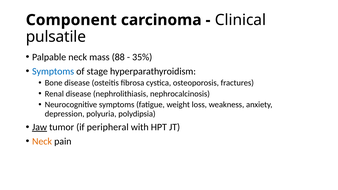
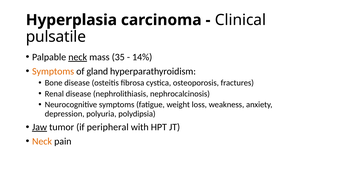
Component: Component -> Hyperplasia (71, 20)
neck underline: none -> present (78, 57)
88: 88 -> 35 (118, 57)
35%: 35% -> 14% (142, 57)
Symptoms colour: blue -> orange (53, 71)
stage: stage -> gland (97, 71)
